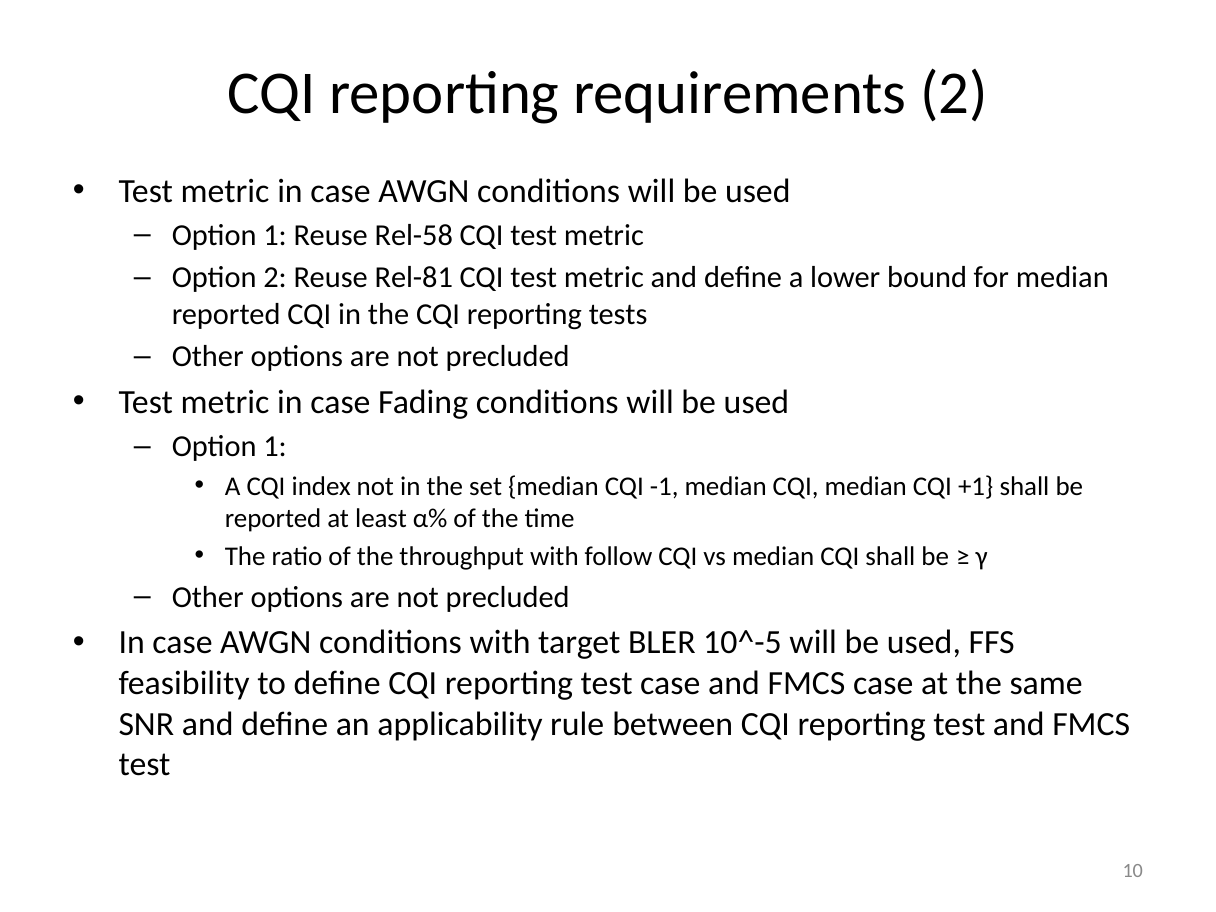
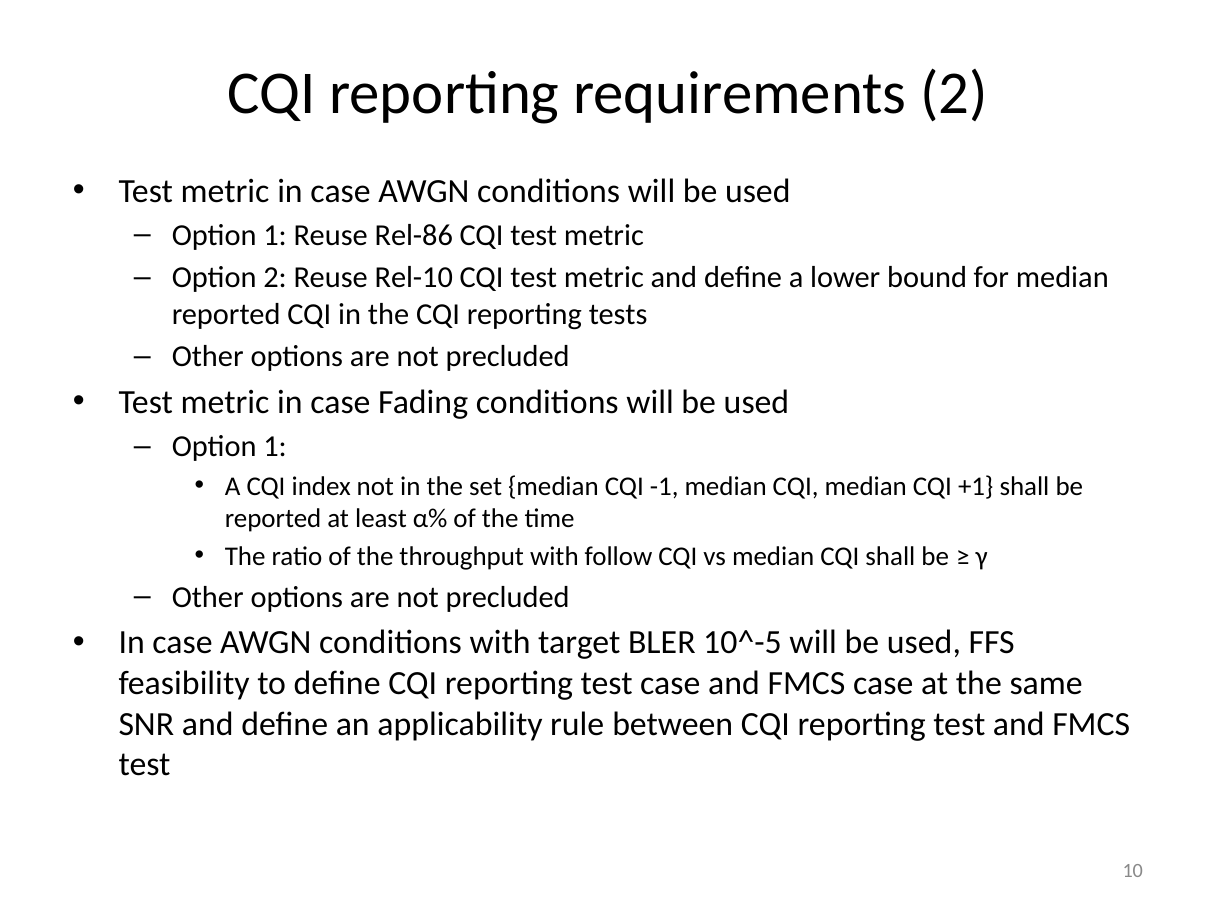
Rel-58: Rel-58 -> Rel-86 (414, 235)
Rel-81: Rel-81 -> Rel-10 (414, 278)
